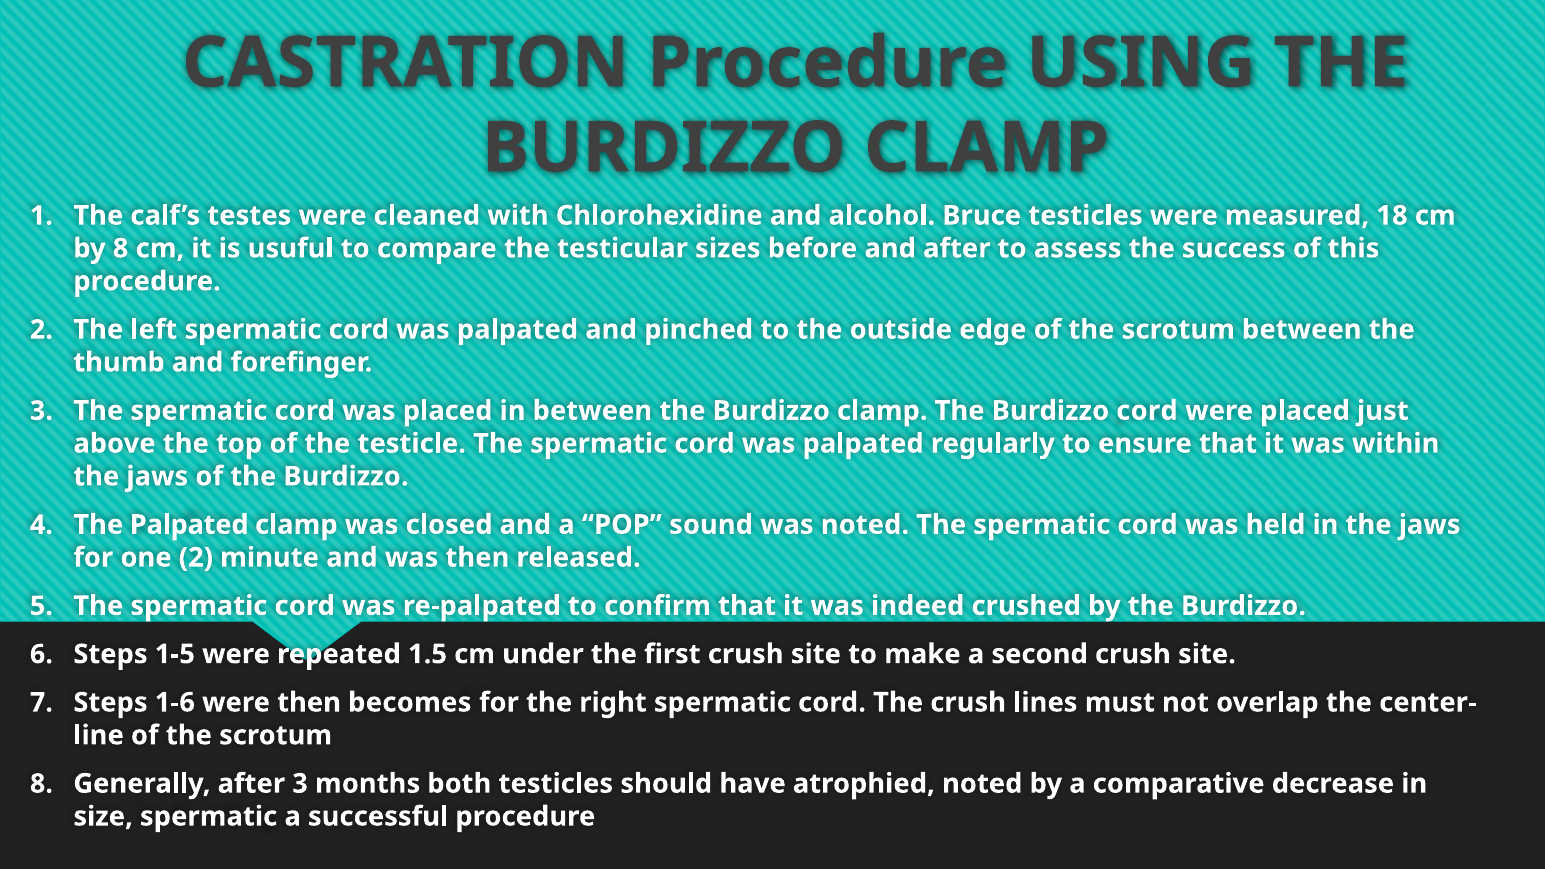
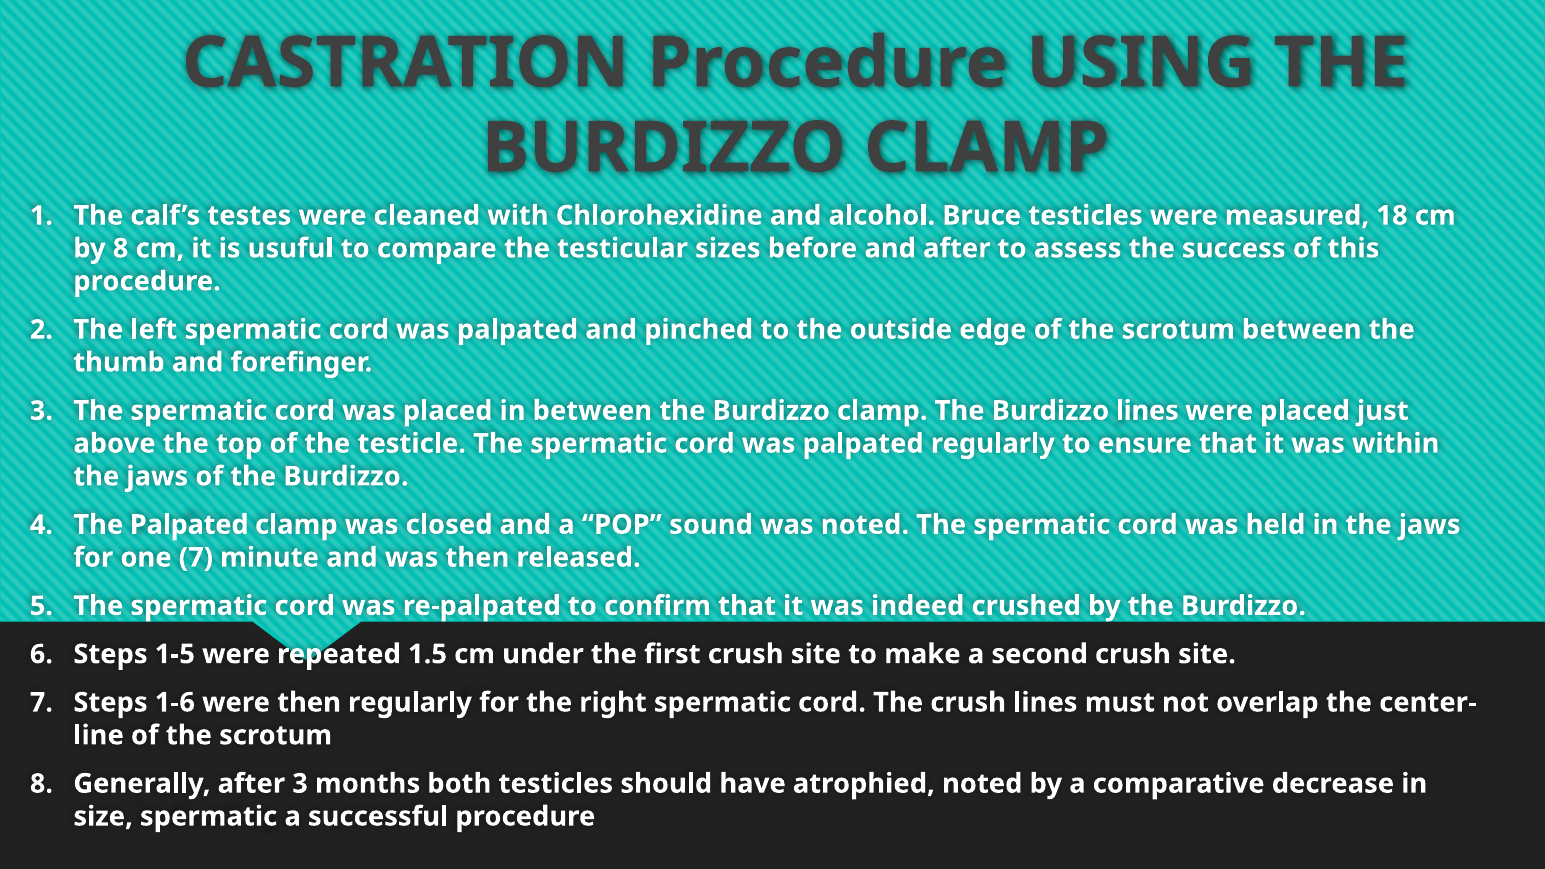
Burdizzo cord: cord -> lines (1147, 411)
one 2: 2 -> 7 (196, 558)
then becomes: becomes -> regularly (410, 703)
